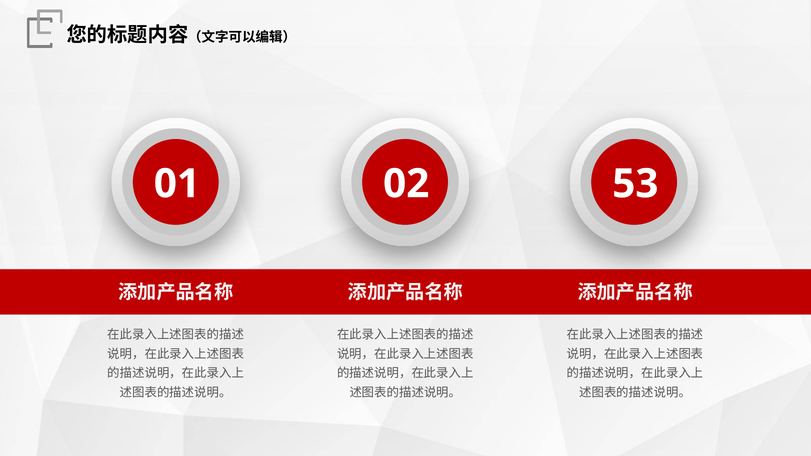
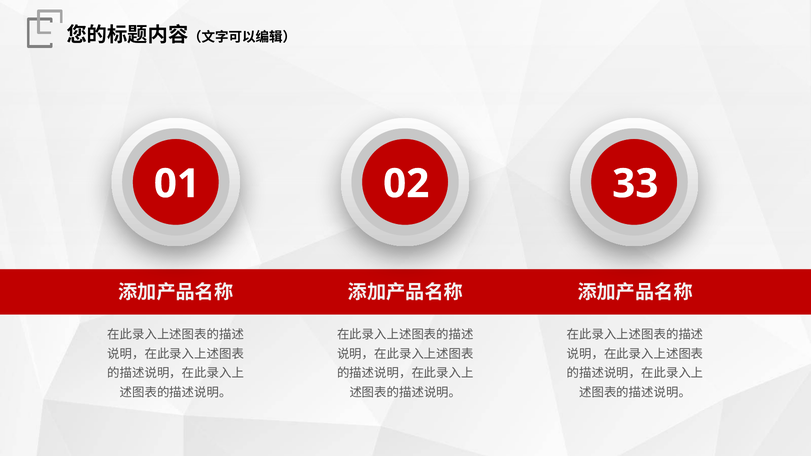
53: 53 -> 33 (635, 184)
